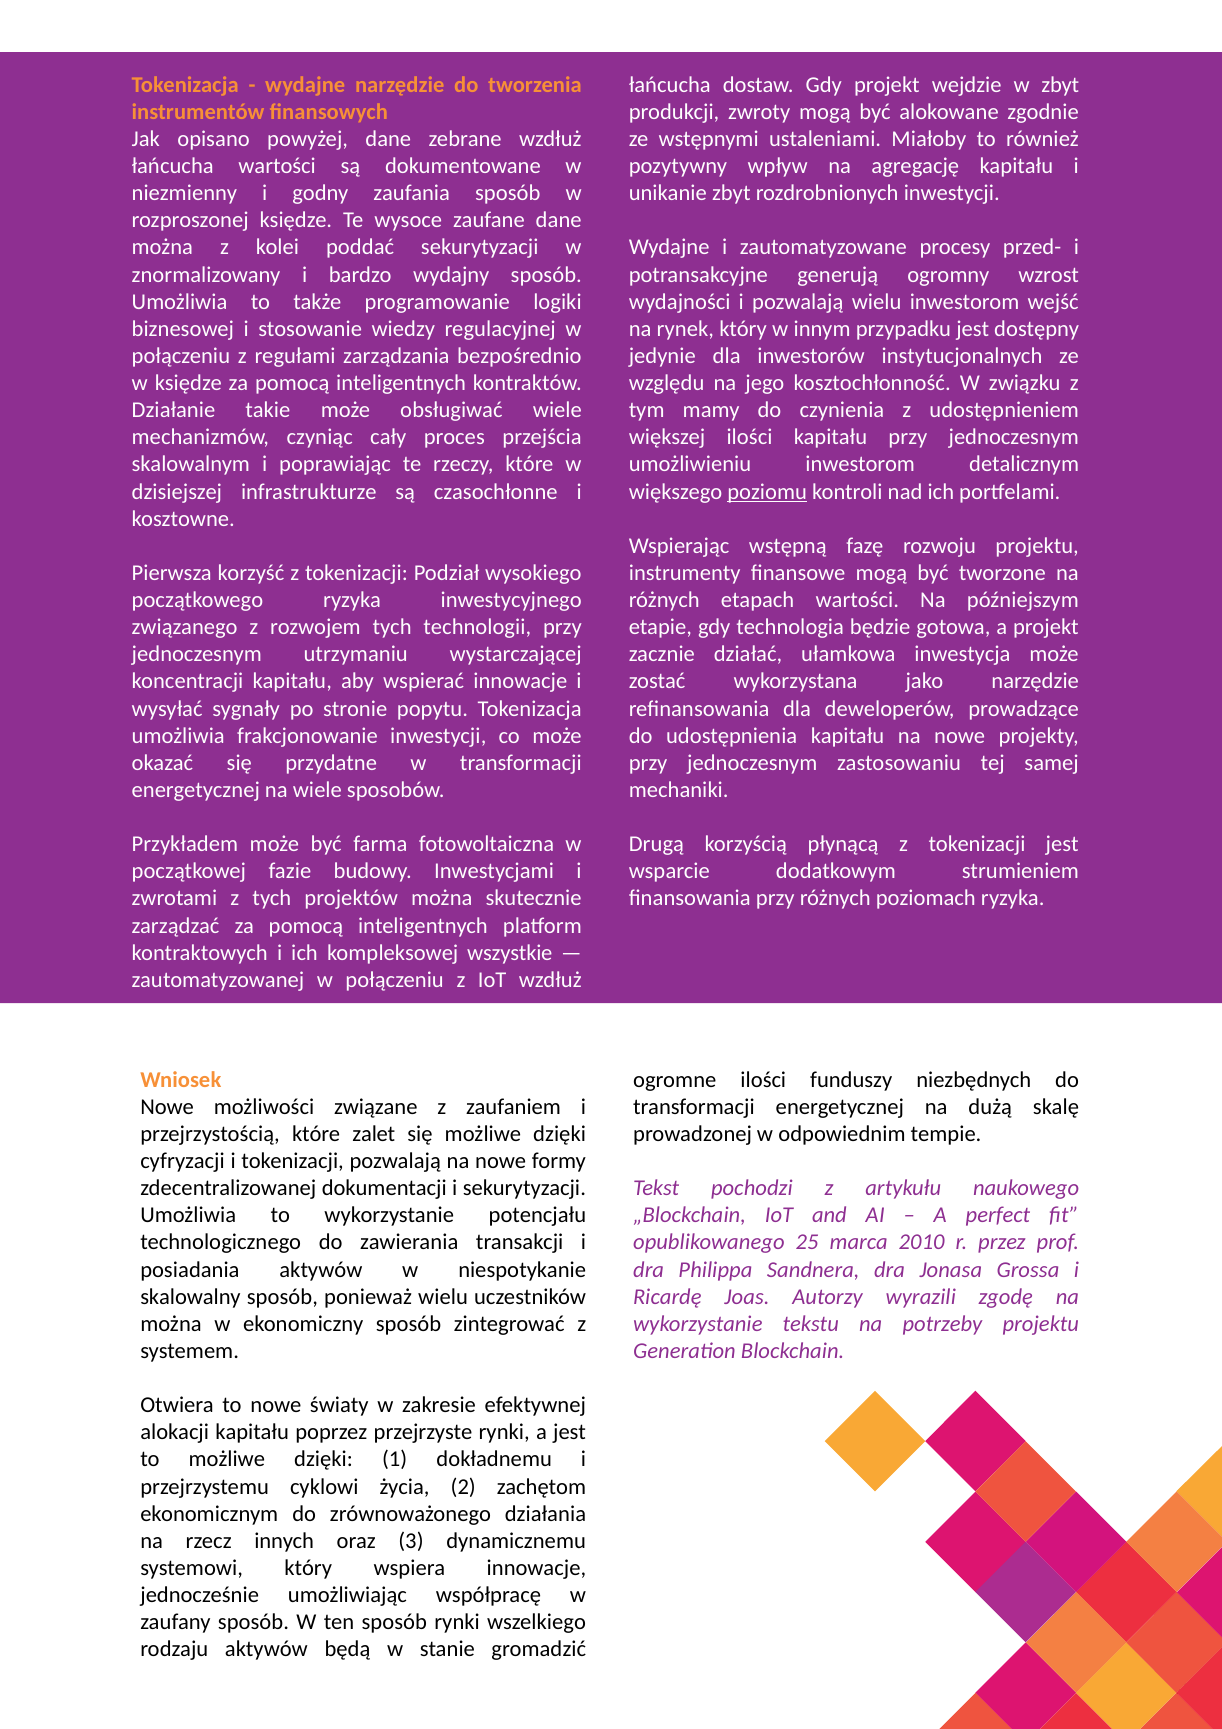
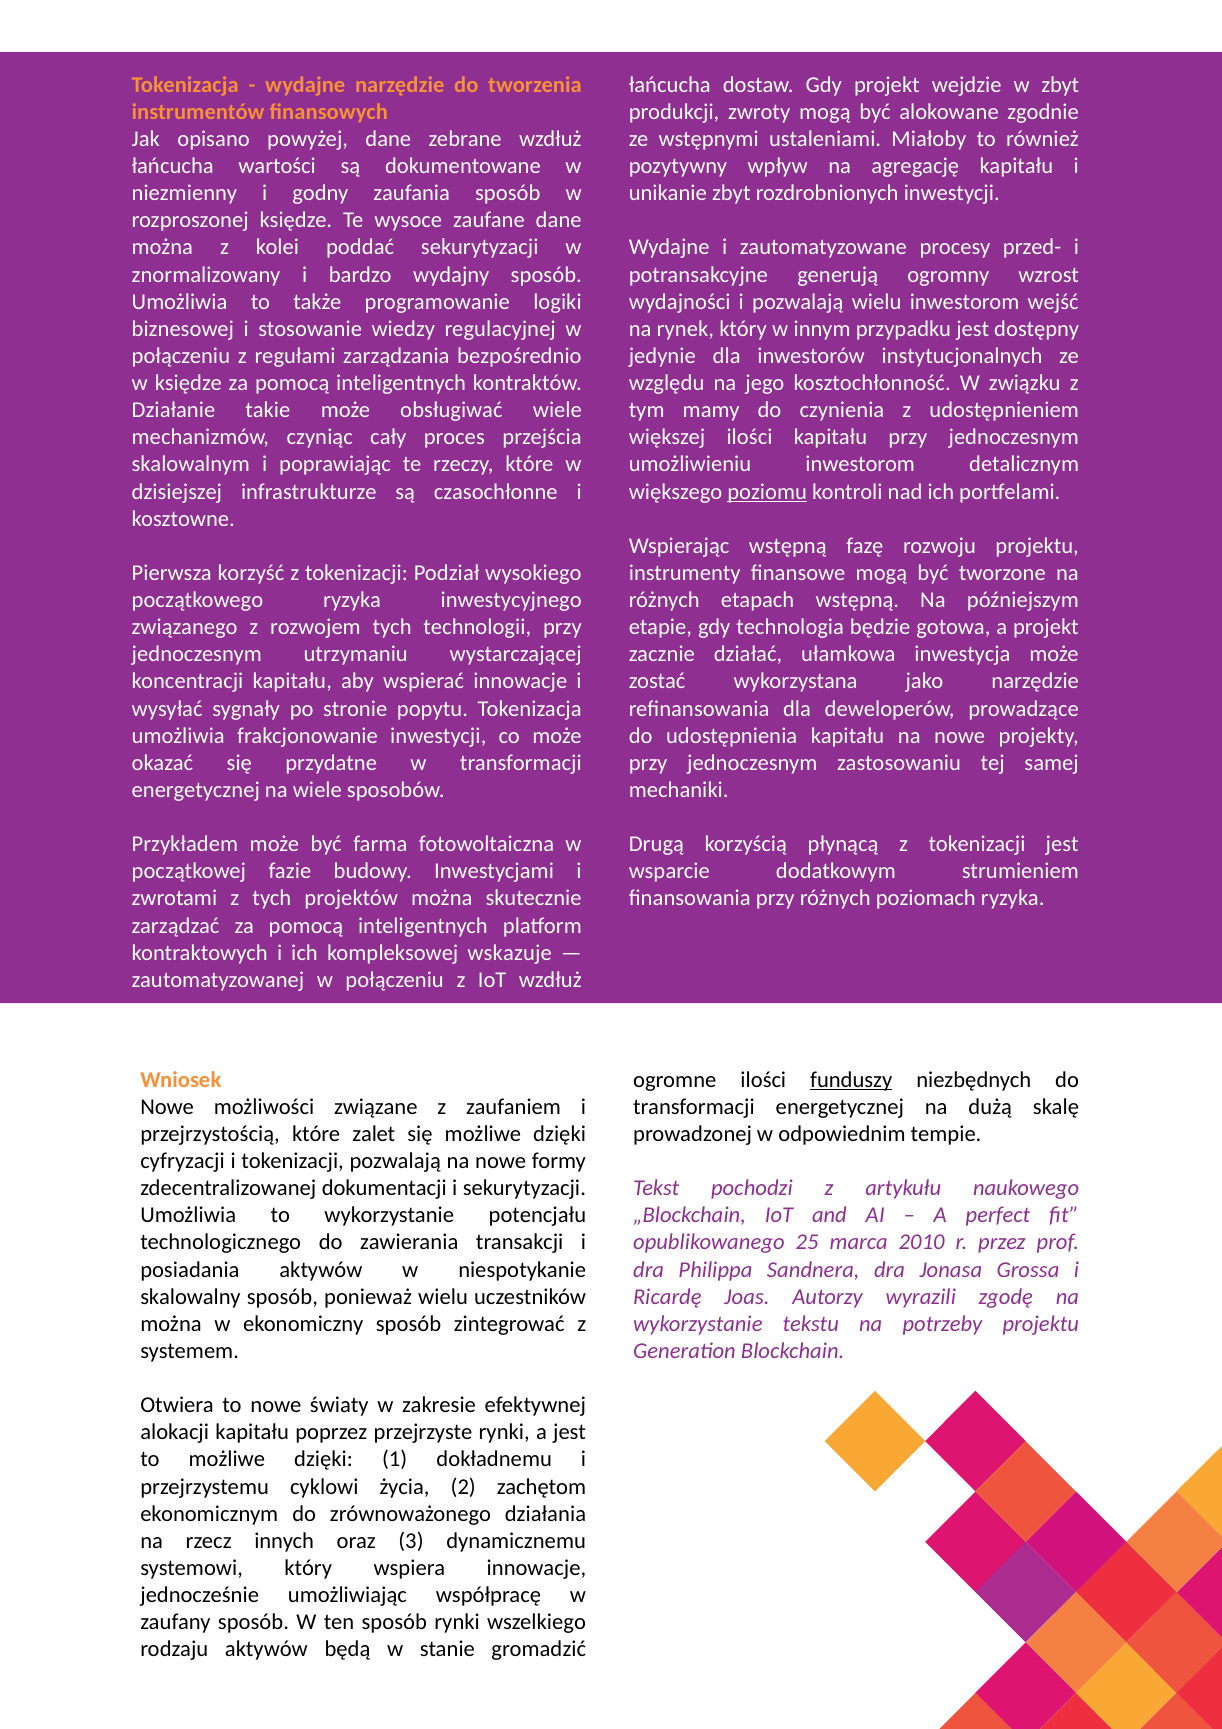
etapach wartości: wartości -> wstępną (857, 600)
wszystkie: wszystkie -> wskazuje (510, 952)
funduszy underline: none -> present (851, 1079)
